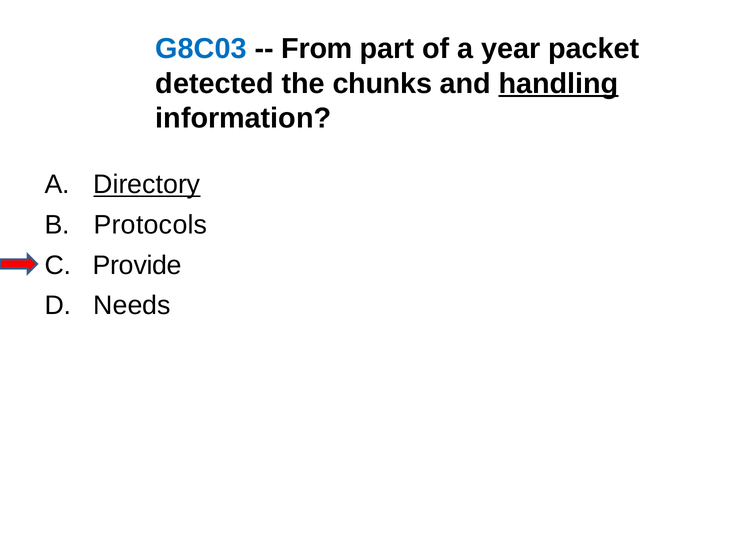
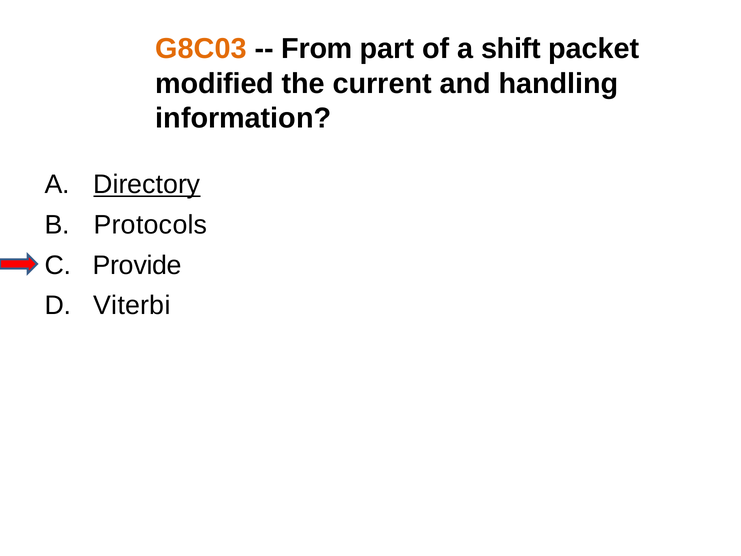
G8C03 colour: blue -> orange (201, 49)
year: year -> shift (511, 49)
detected: detected -> modified (215, 83)
chunks: chunks -> current (382, 83)
handling underline: present -> none (559, 83)
Needs: Needs -> Viterbi (132, 306)
